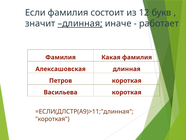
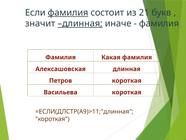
фамилия underline: none -> present (68, 13)
12: 12 -> 21 (144, 13)
работает: работает -> фамилия (159, 23)
